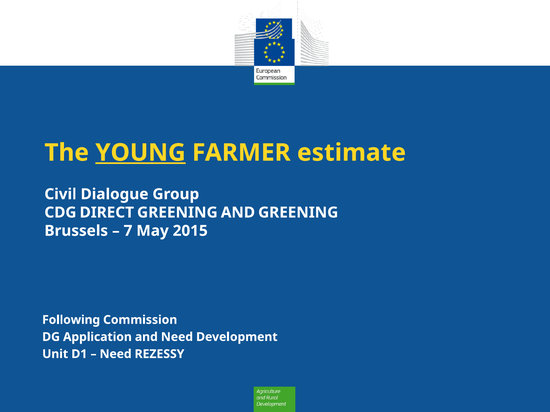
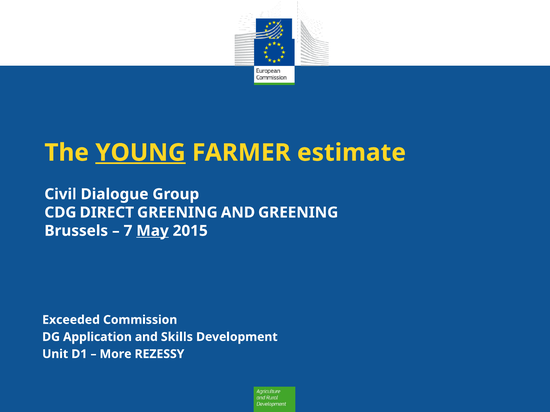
May underline: none -> present (153, 231)
Following: Following -> Exceeded (71, 320)
and Need: Need -> Skills (177, 337)
Need: Need -> More (116, 354)
